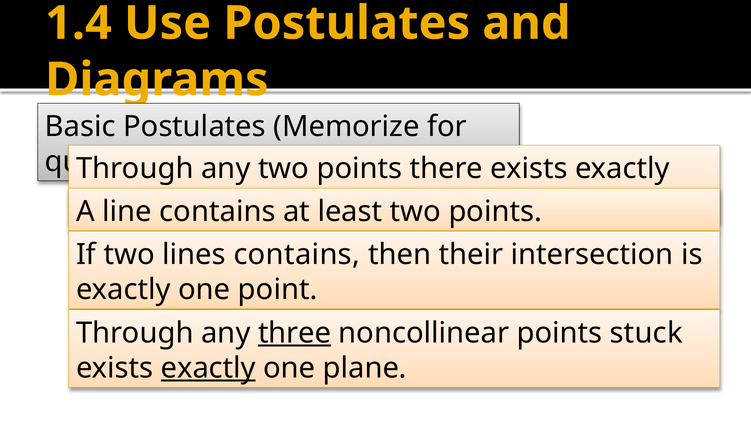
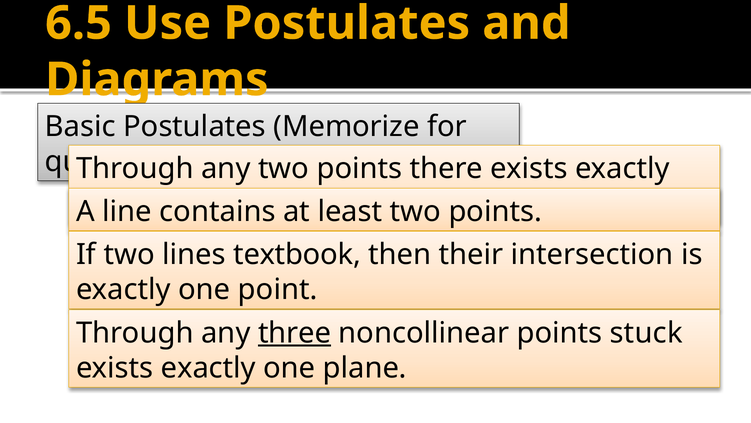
1.4: 1.4 -> 6.5 (78, 23)
lines contains: contains -> textbook (297, 254)
exactly underline: present -> none (208, 368)
